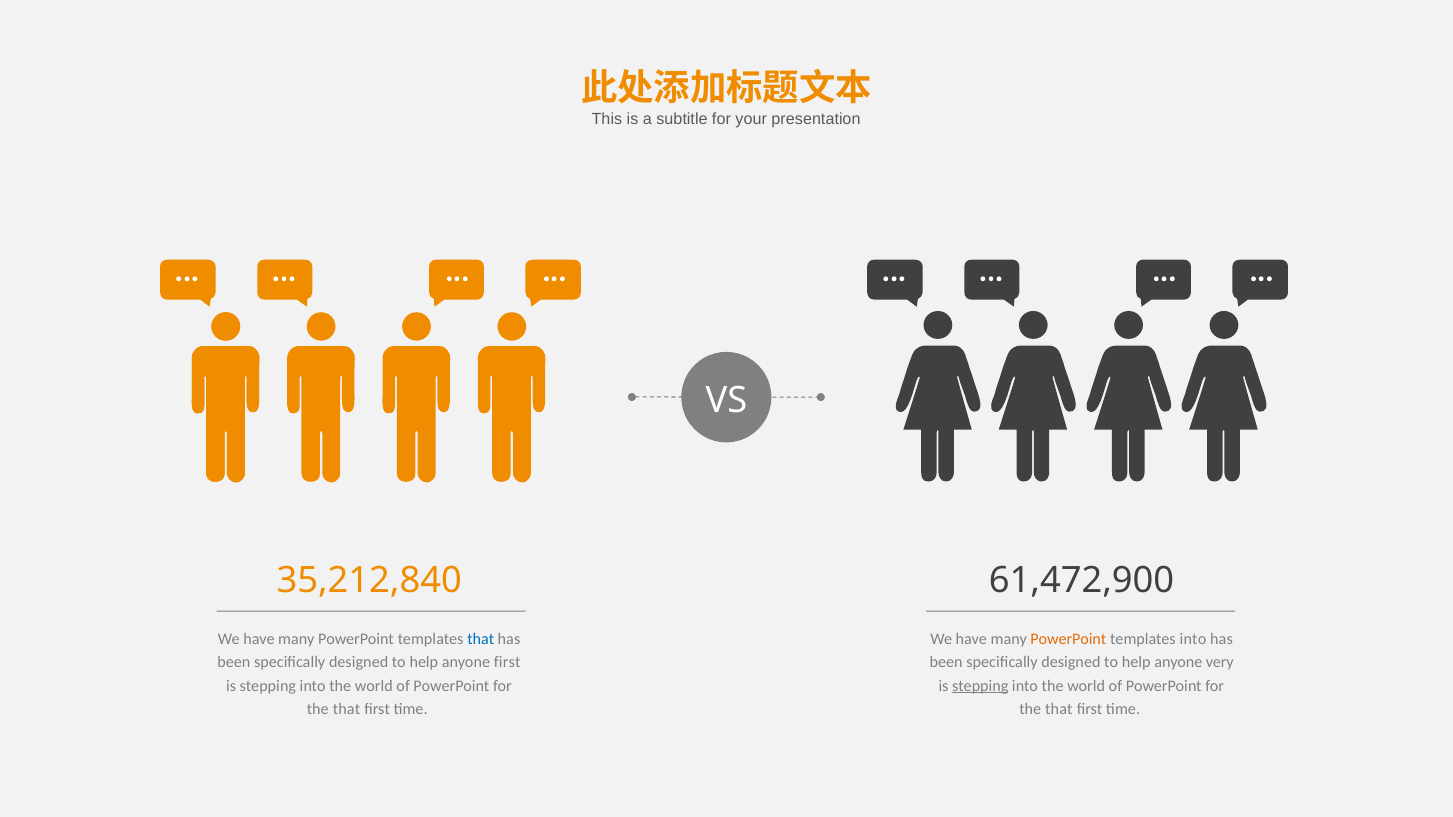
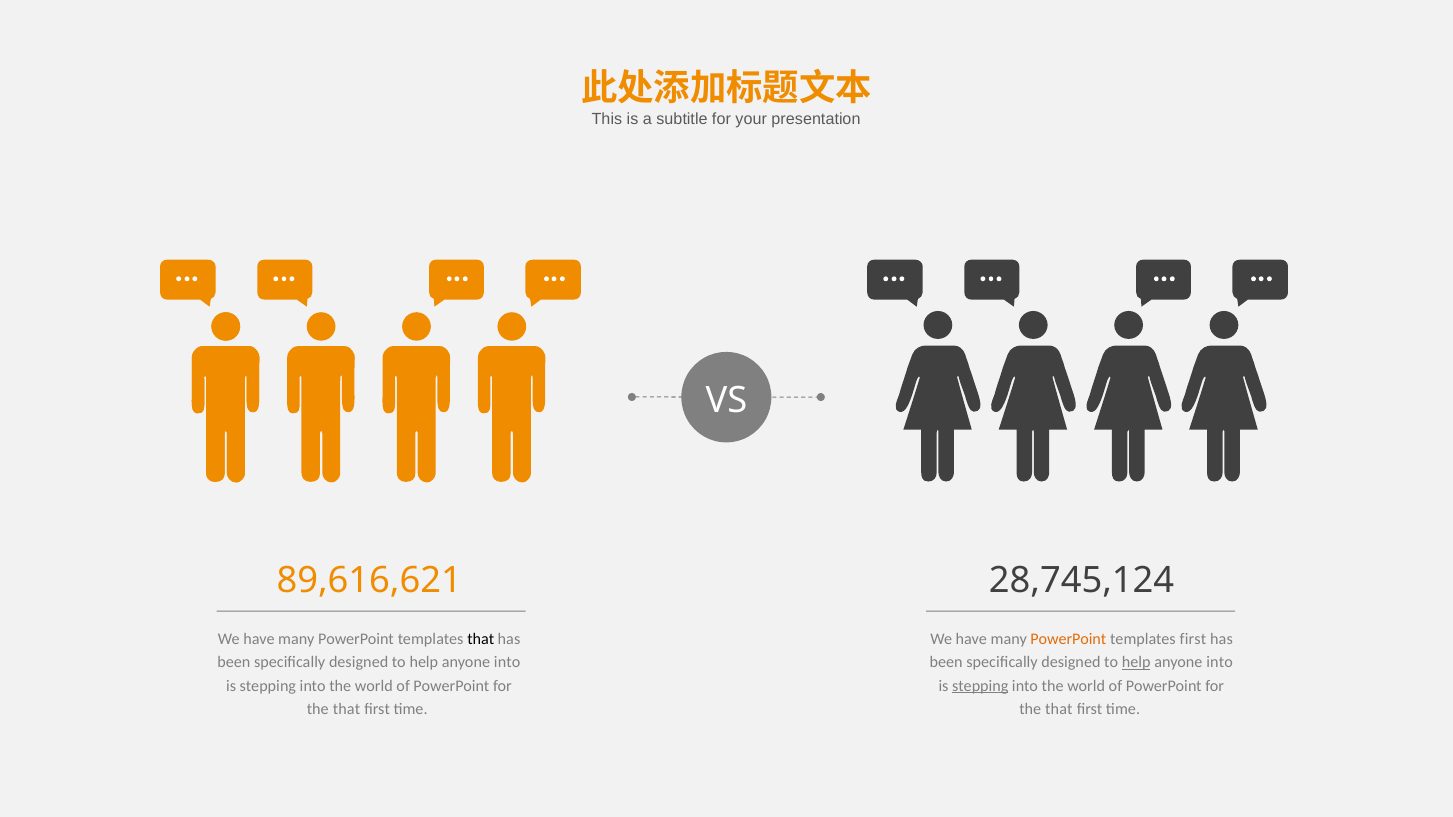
35,212,840: 35,212,840 -> 89,616,621 (369, 580)
61,472,900: 61,472,900 -> 28,745,124 (1082, 580)
that colour: blue -> black (481, 639)
templates into: into -> first (1193, 639)
first: first -> into (507, 663)
help underline: none -> present (1136, 663)
very: very -> into (1220, 663)
